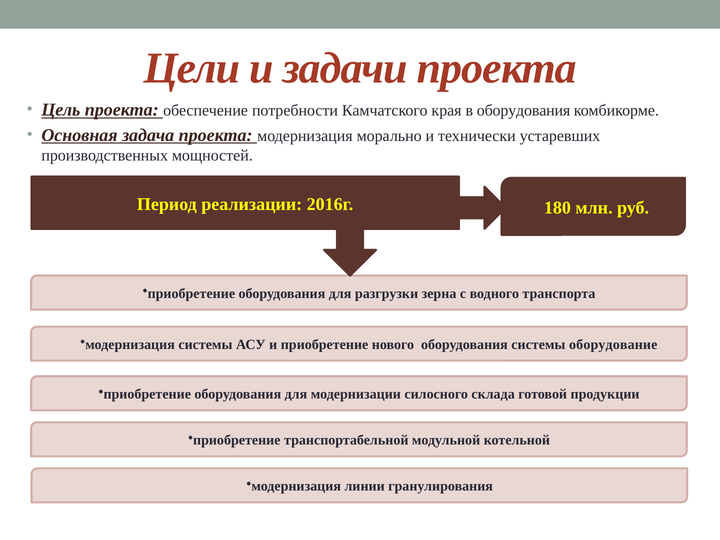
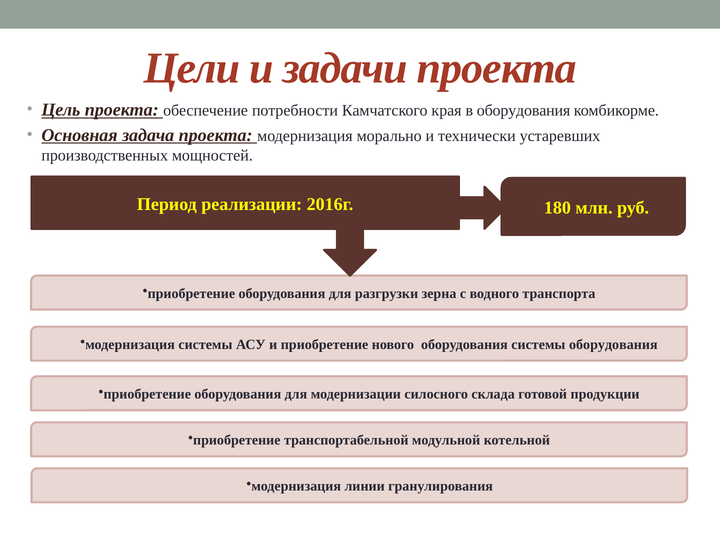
системы оборудование: оборудование -> оборудования (613, 345)
